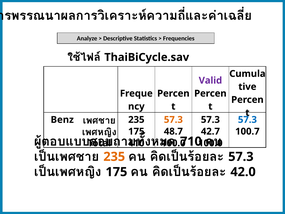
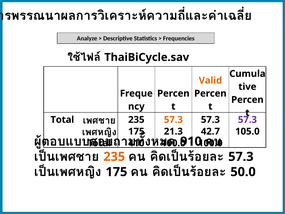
Valid colour: purple -> orange (210, 80)
Benz: Benz -> Total (62, 120)
57.3 colour: blue -> purple (247, 120)
48.7: 48.7 -> 21.3 (173, 131)
100.7: 100.7 -> 105.0 (247, 131)
710: 710 -> 910 (191, 141)
42.0: 42.0 -> 50.0 (243, 172)
